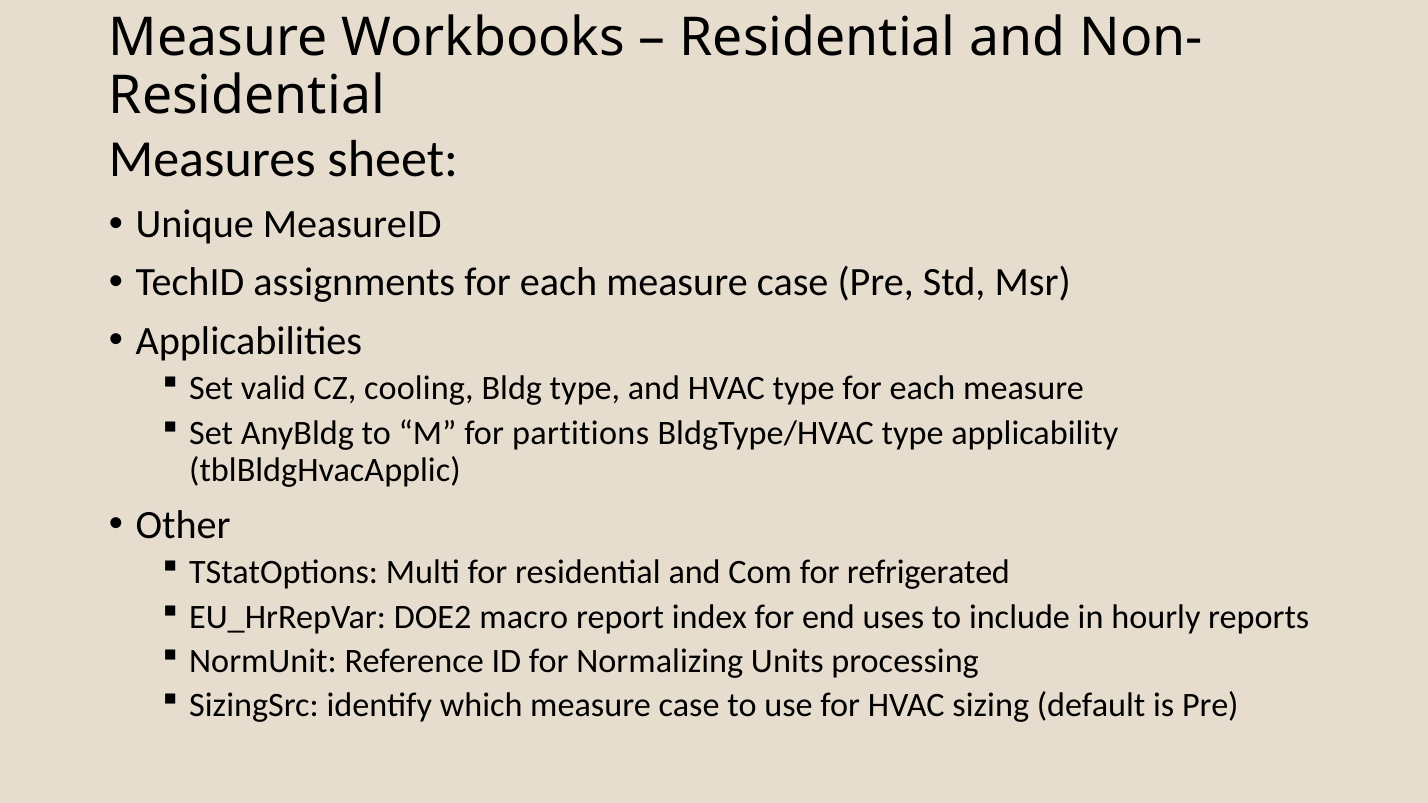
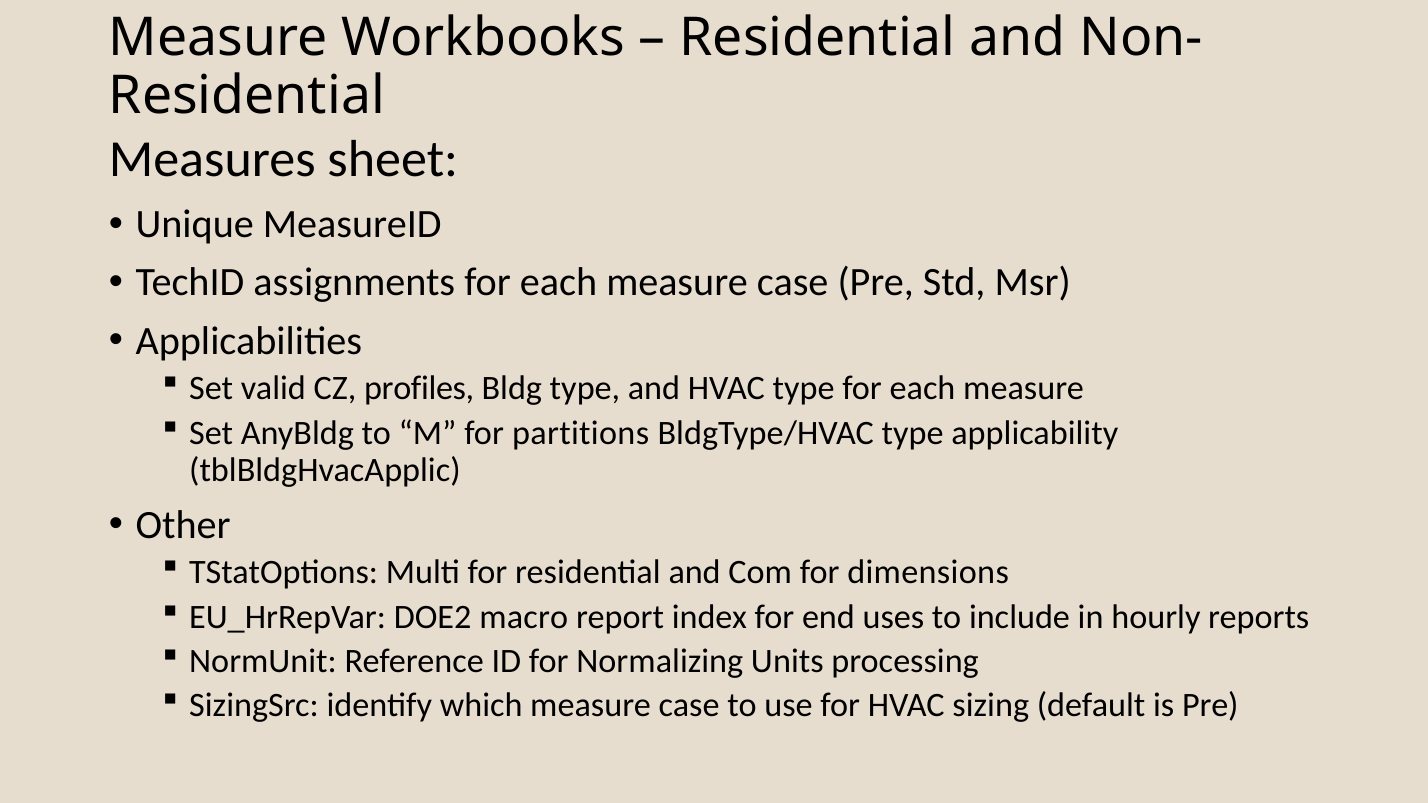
cooling: cooling -> profiles (419, 389)
refrigerated: refrigerated -> dimensions (928, 573)
